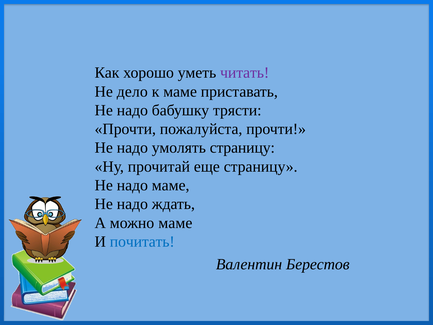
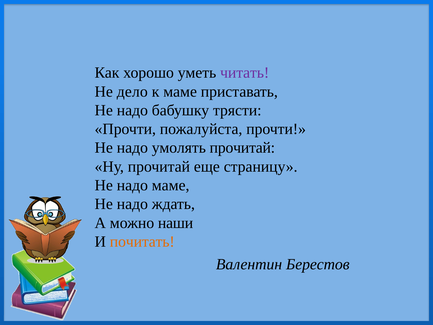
умолять страницу: страницу -> прочитай (242, 148)
можно маме: маме -> наши (176, 223)
почитать colour: blue -> orange (142, 241)
